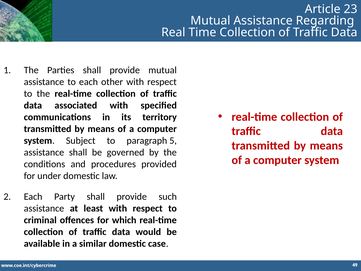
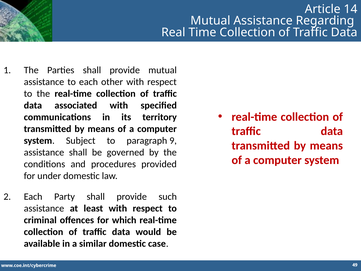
23: 23 -> 14 (351, 9)
5: 5 -> 9 (173, 141)
